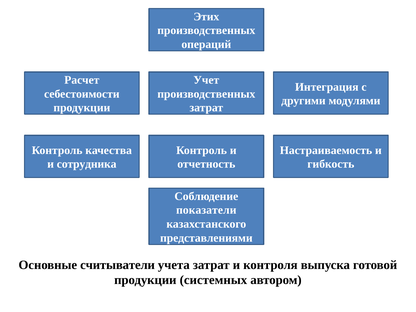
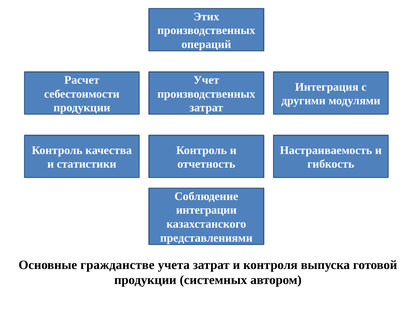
сотрудника: сотрудника -> статистики (87, 164)
показатели: показатели -> интеграции (206, 210)
считыватели: считыватели -> гражданстве (117, 265)
